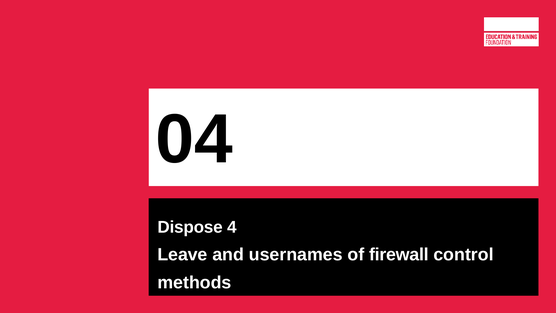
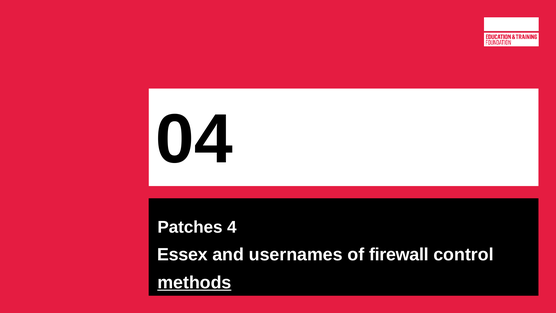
Dispose: Dispose -> Patches (190, 227)
Leave: Leave -> Essex (183, 255)
methods underline: none -> present (194, 282)
